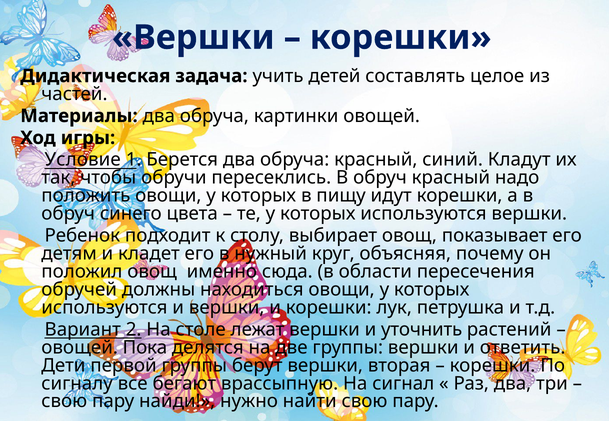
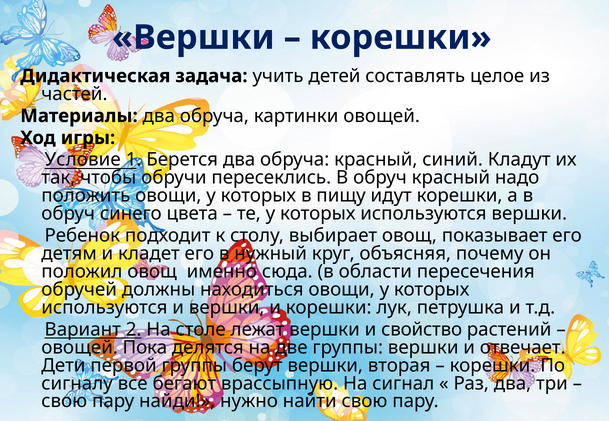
уточнить: уточнить -> свойство (422, 330)
ответить: ответить -> отвечает (523, 348)
